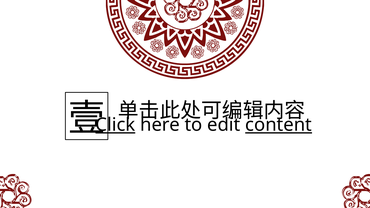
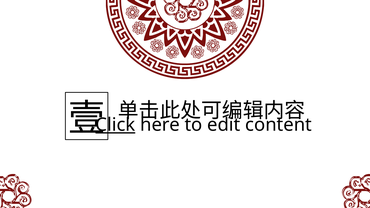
content underline: present -> none (279, 125)
